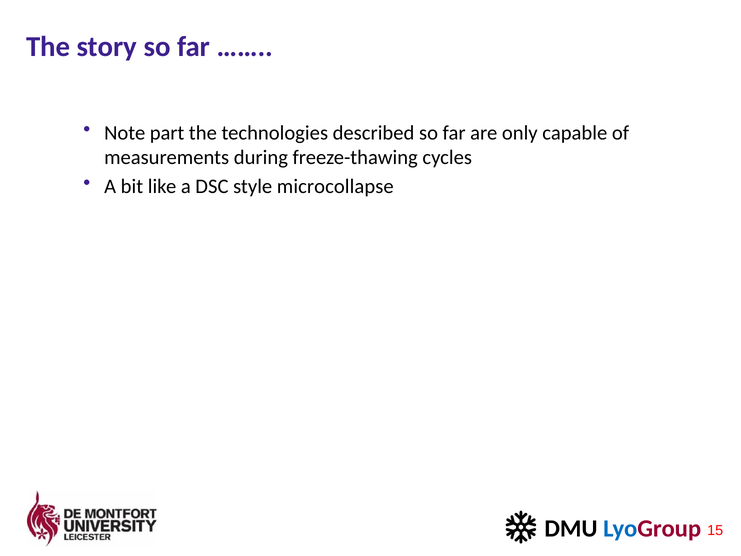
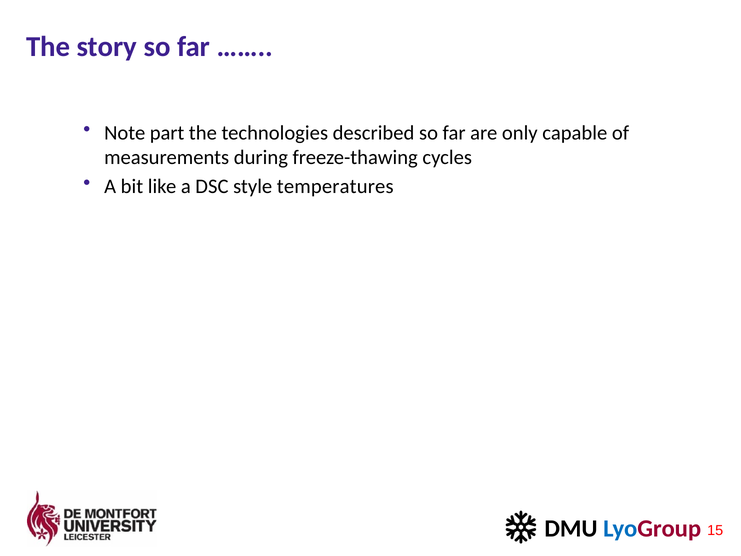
microcollapse: microcollapse -> temperatures (335, 186)
